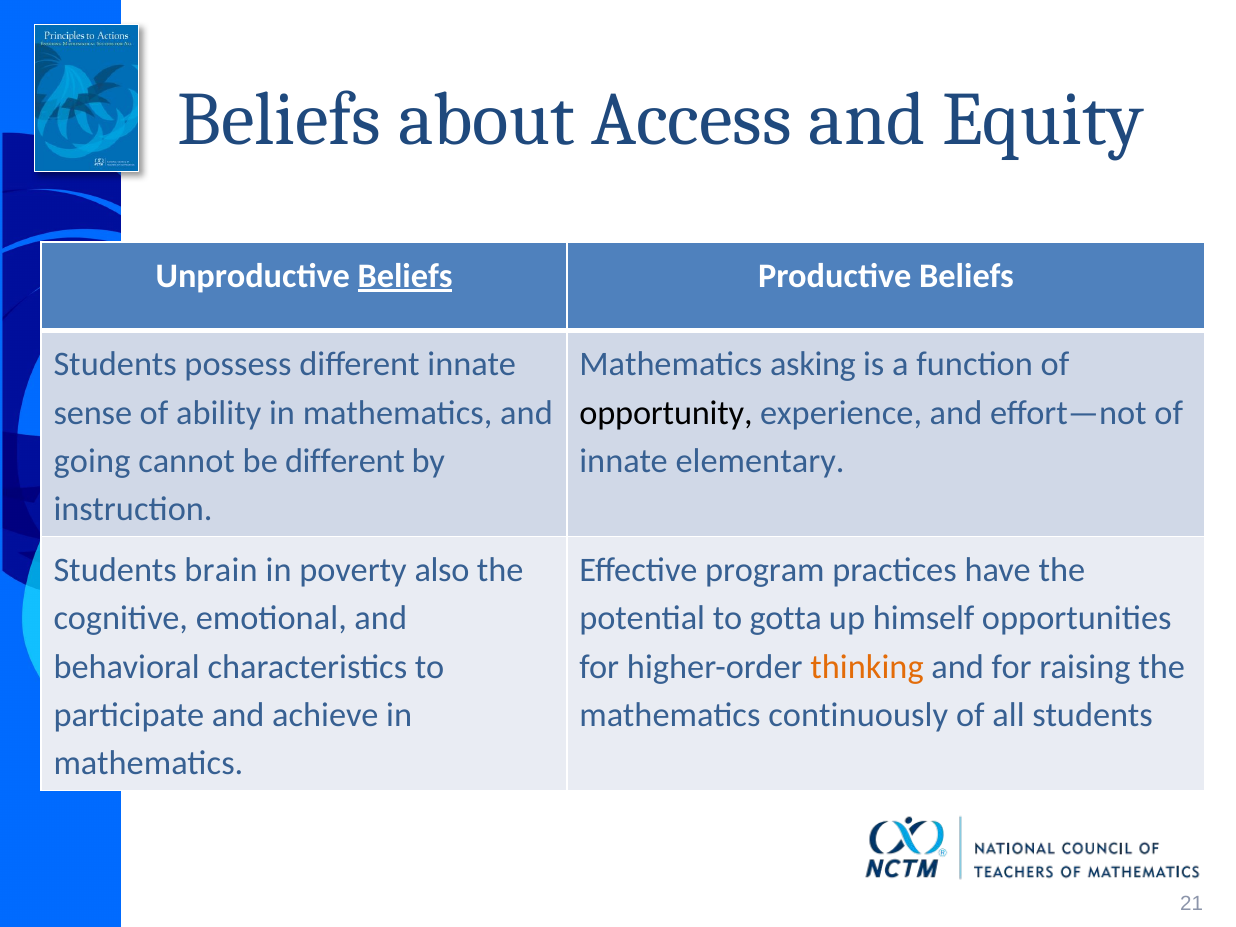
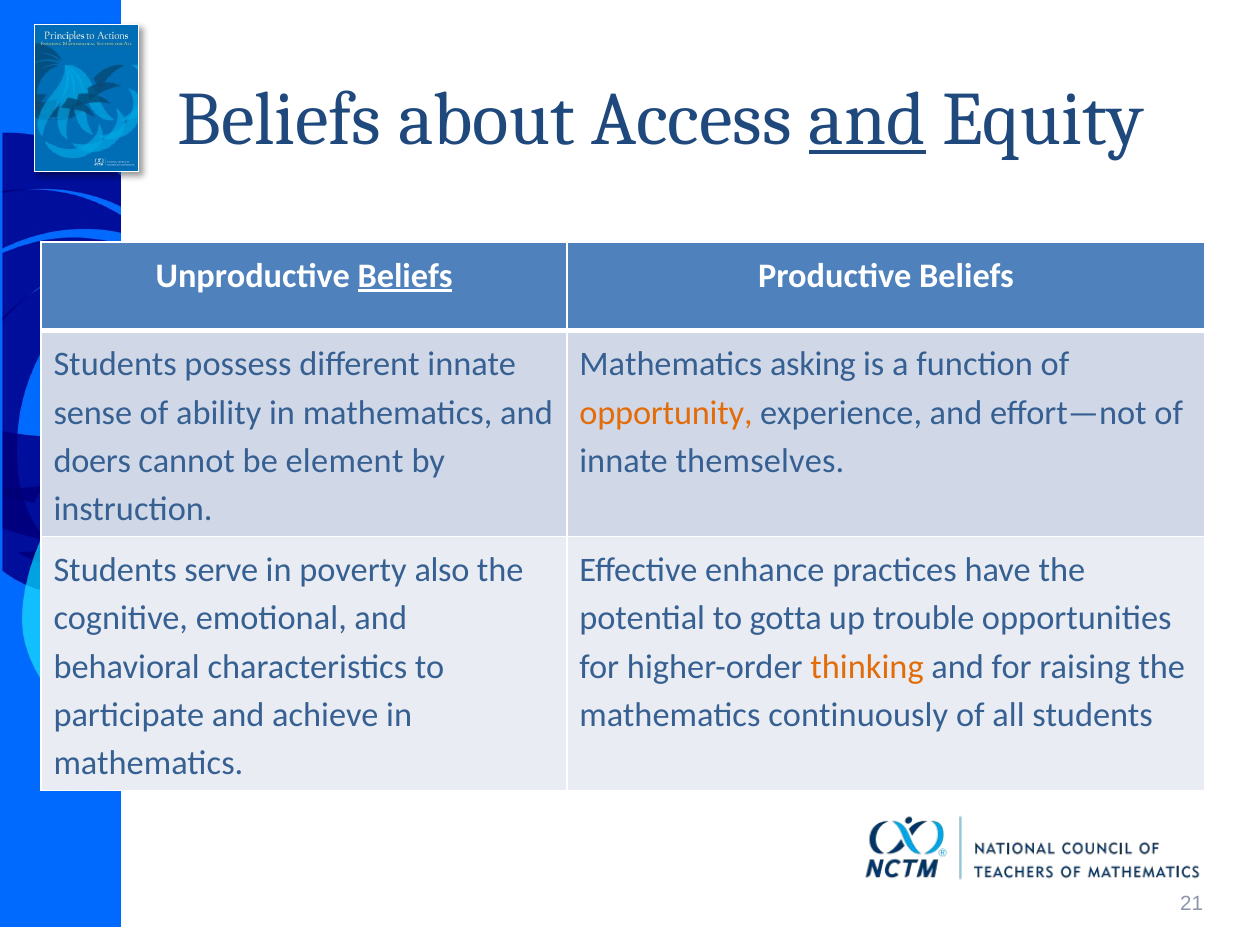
and underline: none -> present (867, 120)
opportunity colour: black -> orange (666, 413)
going: going -> doers (92, 461)
be different: different -> element (345, 461)
elementary: elementary -> themselves (760, 461)
brain: brain -> serve (221, 570)
program: program -> enhance (765, 570)
himself: himself -> trouble (924, 619)
